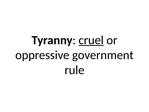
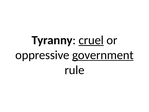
government underline: none -> present (103, 55)
